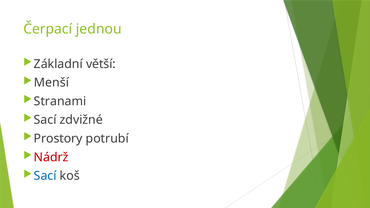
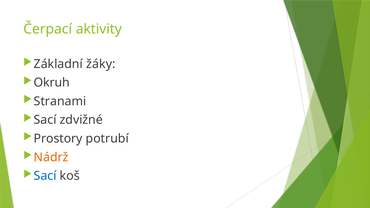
jednou: jednou -> aktivity (99, 29)
větší: větší -> žáky (101, 64)
Menší: Menší -> Okruh (52, 83)
Nádrž colour: red -> orange (51, 157)
